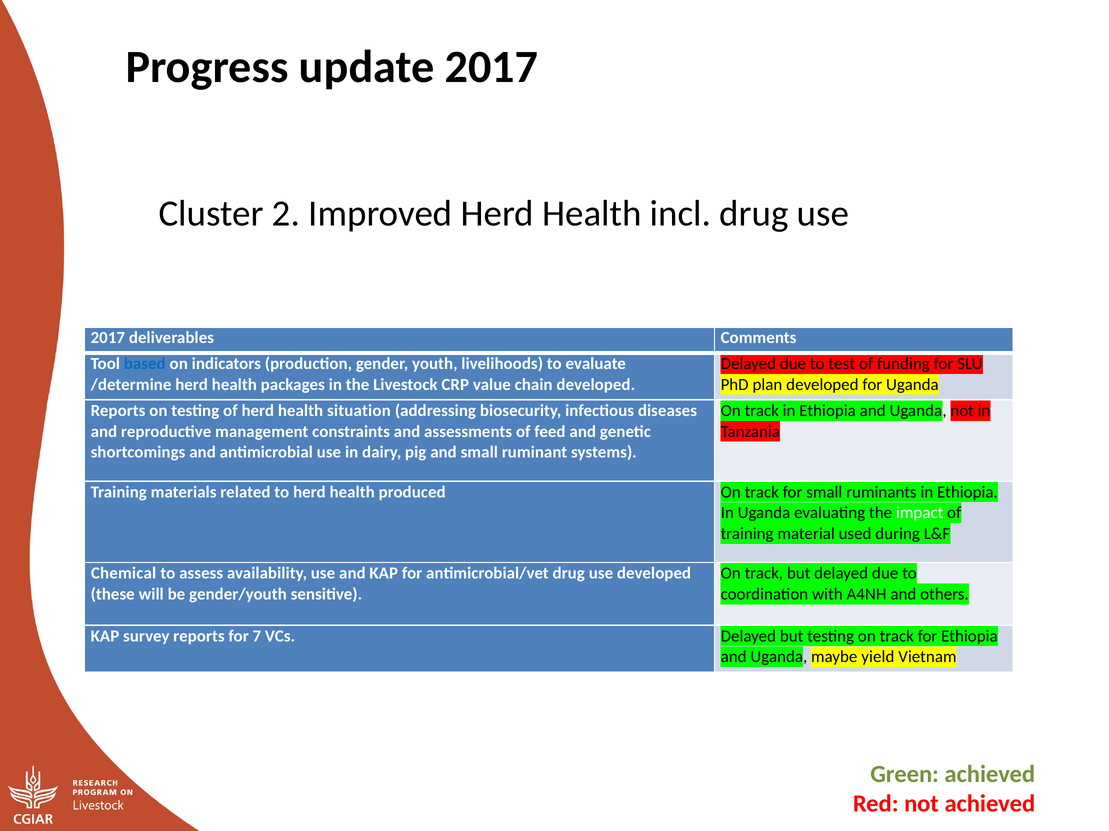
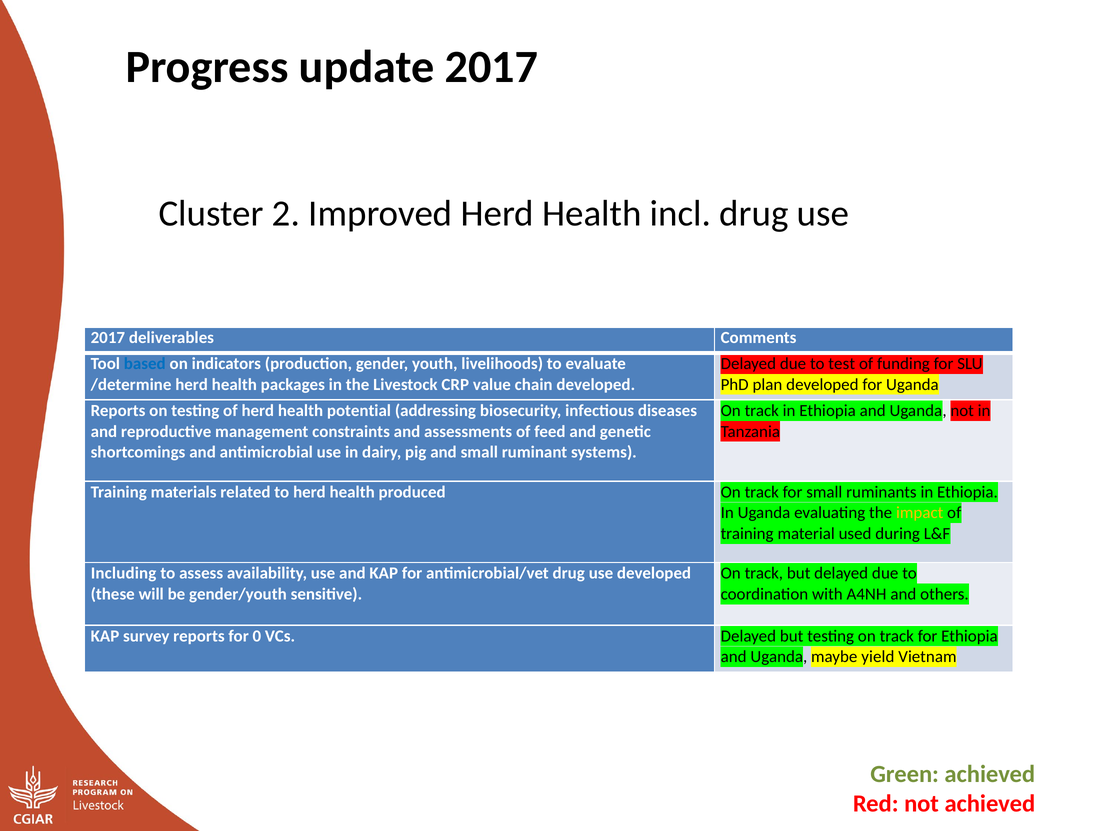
situation: situation -> potential (359, 411)
impact colour: white -> yellow (920, 513)
Chemical: Chemical -> Including (124, 574)
7: 7 -> 0 (257, 637)
